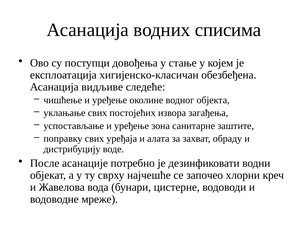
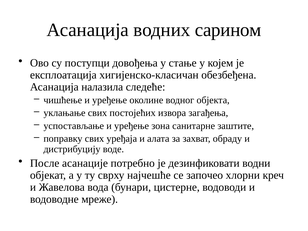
списима: списима -> сарином (228, 30)
видљиве: видљиве -> налазила (102, 87)
